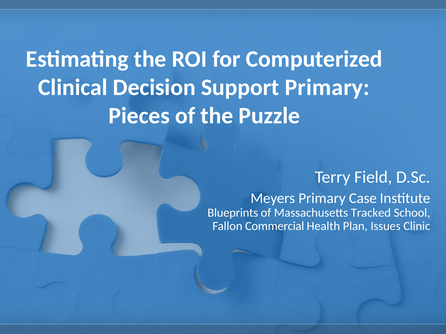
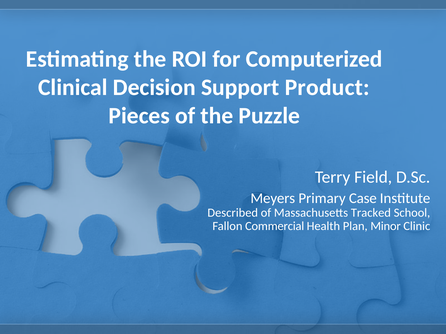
Support Primary: Primary -> Product (327, 88)
Blueprints: Blueprints -> Described (233, 213)
Issues: Issues -> Minor (386, 226)
